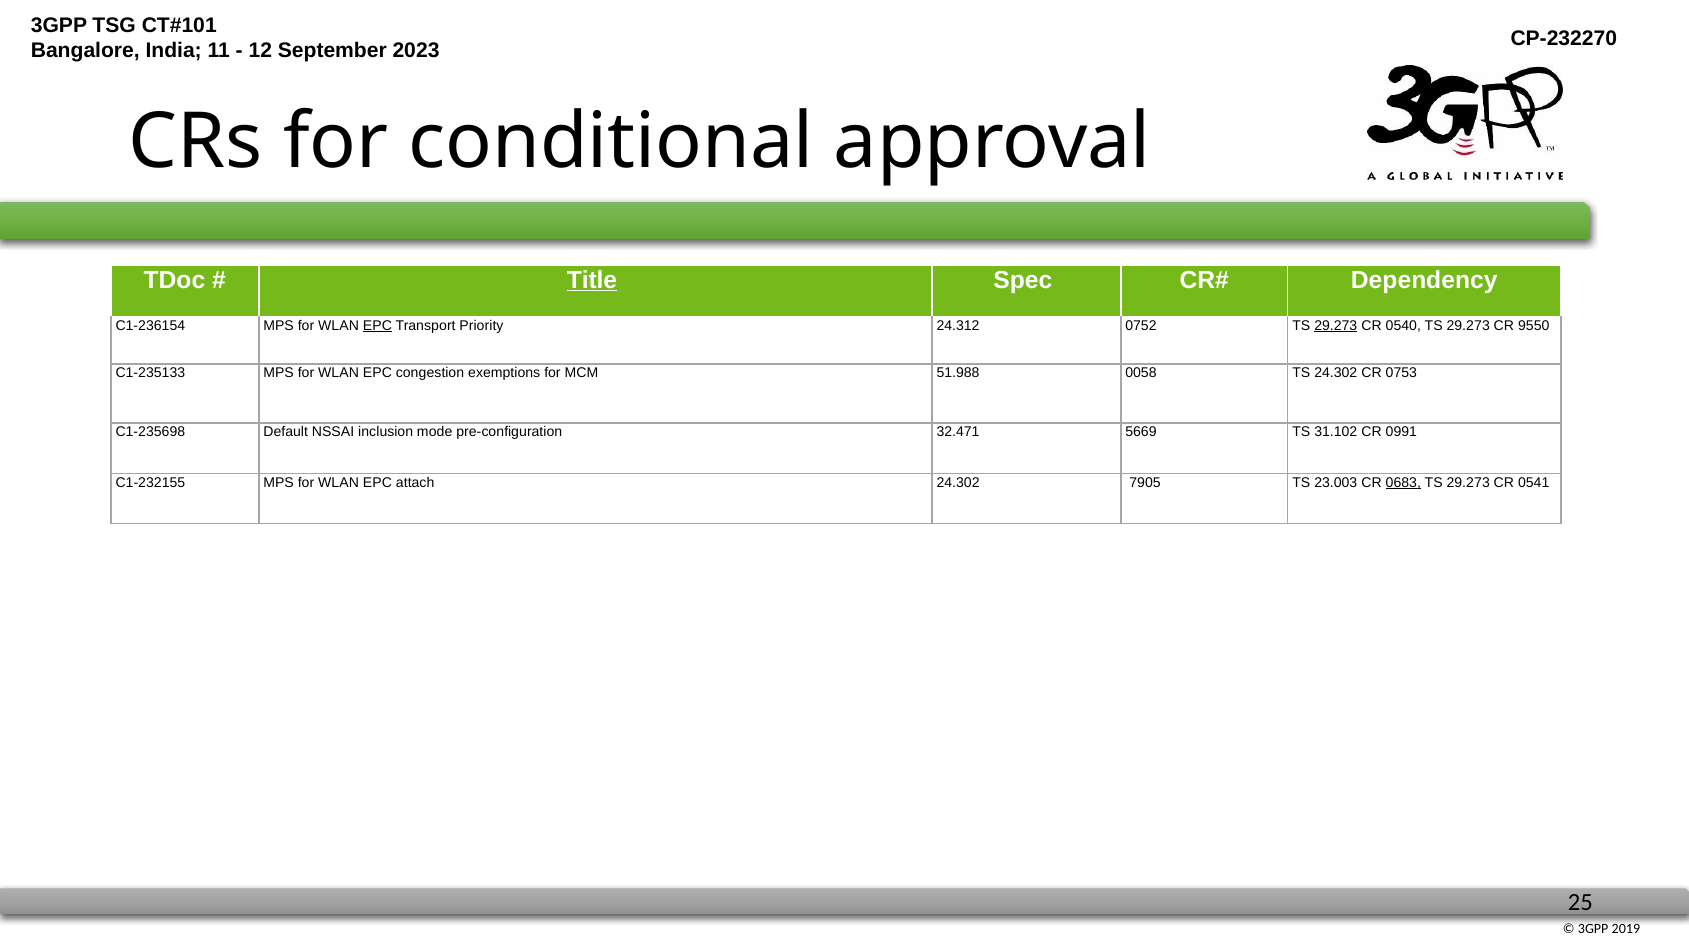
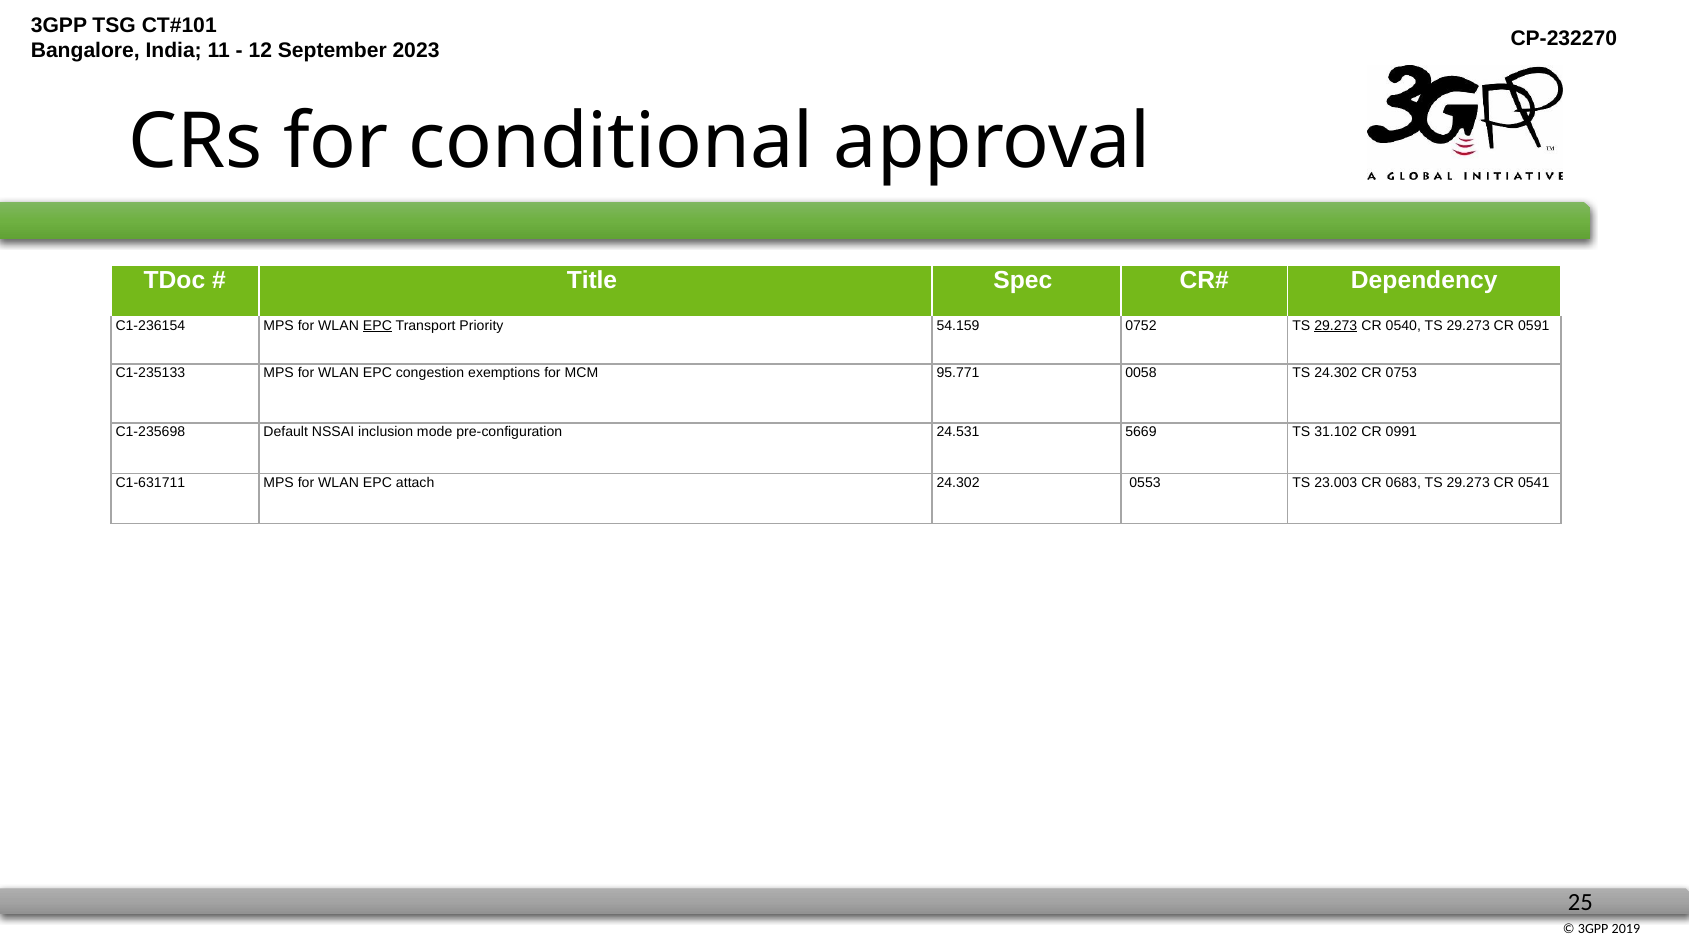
Title underline: present -> none (592, 280)
24.312: 24.312 -> 54.159 (958, 326)
9550: 9550 -> 0591 (1534, 326)
51.988: 51.988 -> 95.771 (958, 373)
32.471: 32.471 -> 24.531 (958, 432)
C1-232155: C1-232155 -> C1-631711 (150, 482)
7905: 7905 -> 0553 (1145, 482)
0683 underline: present -> none (1403, 482)
